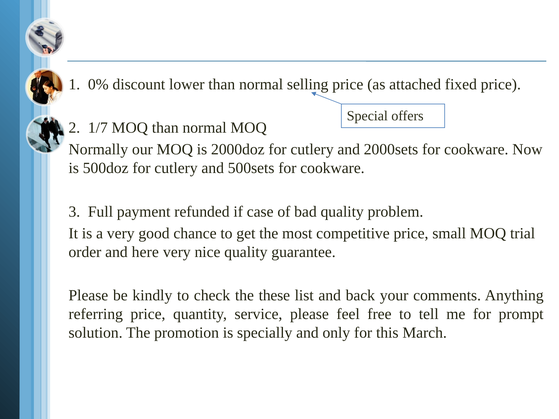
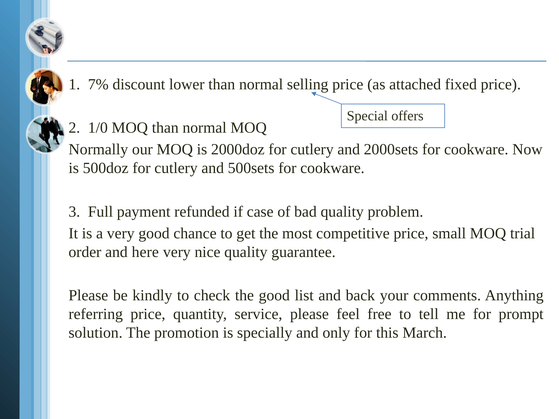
0%: 0% -> 7% (98, 84)
1/7: 1/7 -> 1/0 (98, 128)
the these: these -> good (274, 296)
